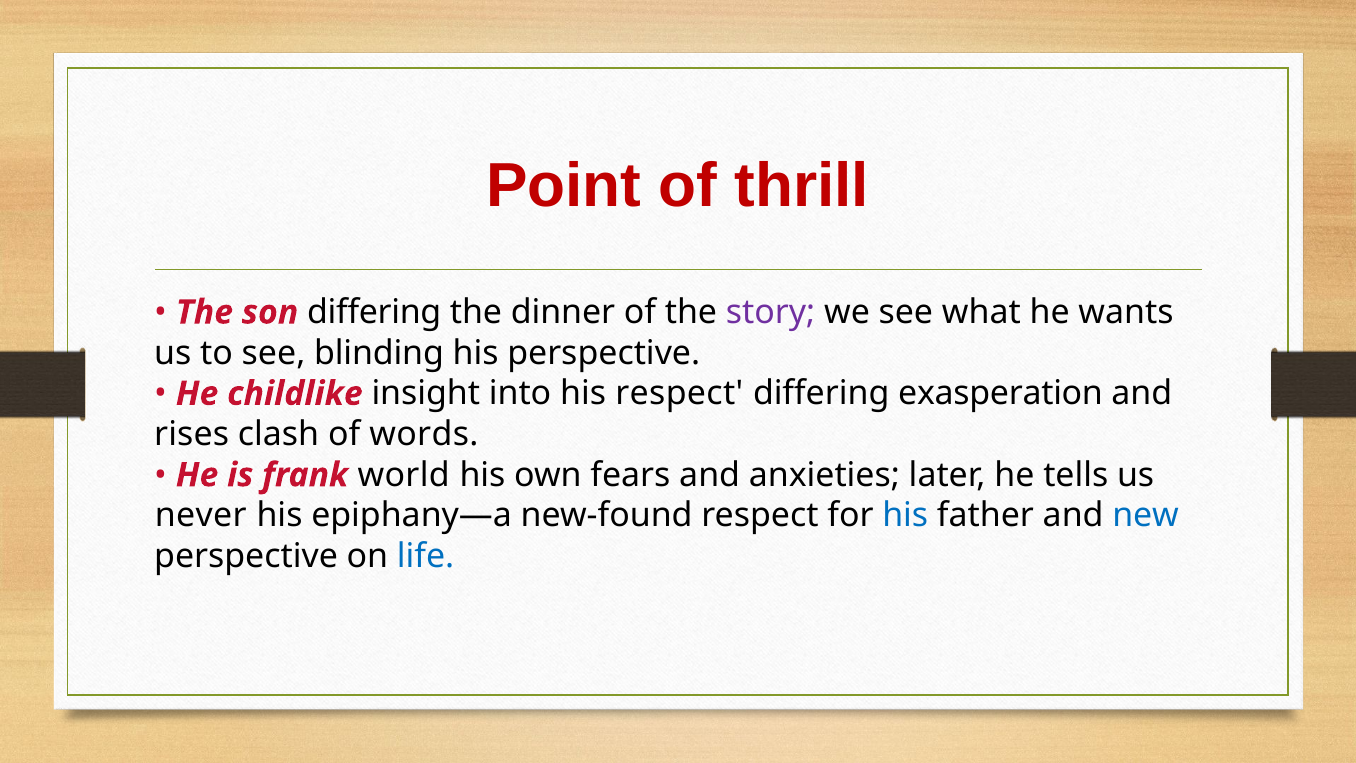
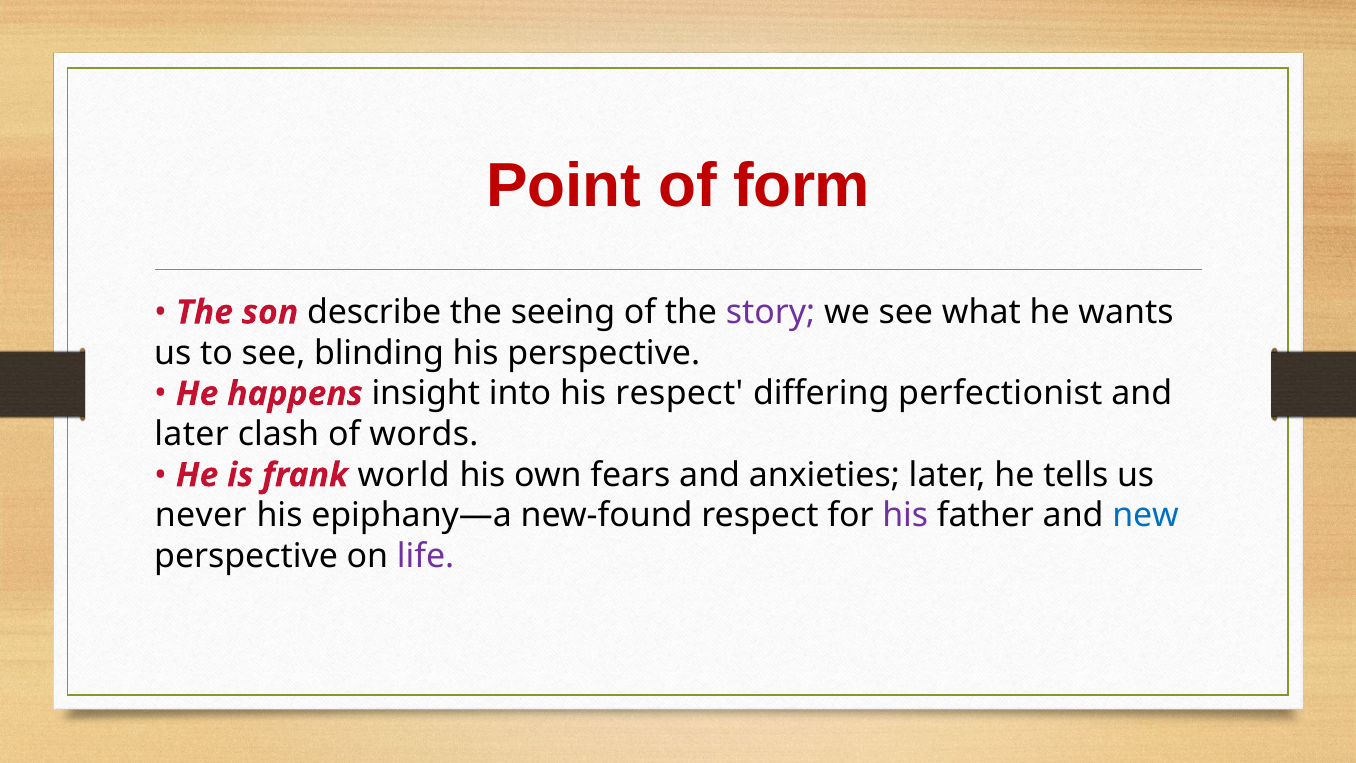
thrill: thrill -> form (802, 186)
son differing: differing -> describe (374, 312)
dinner: dinner -> seeing (563, 312)
childlike: childlike -> happens (295, 394)
exasperation: exasperation -> perfectionist (1000, 394)
rises: rises -> later (192, 434)
his colour: blue -> purple (905, 516)
life colour: blue -> purple (426, 556)
